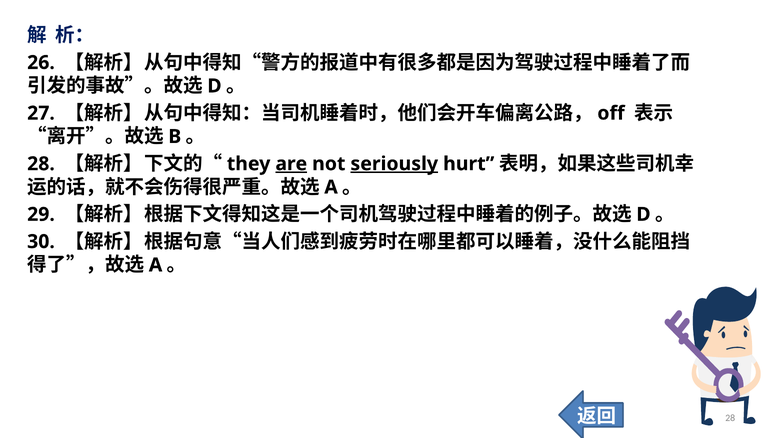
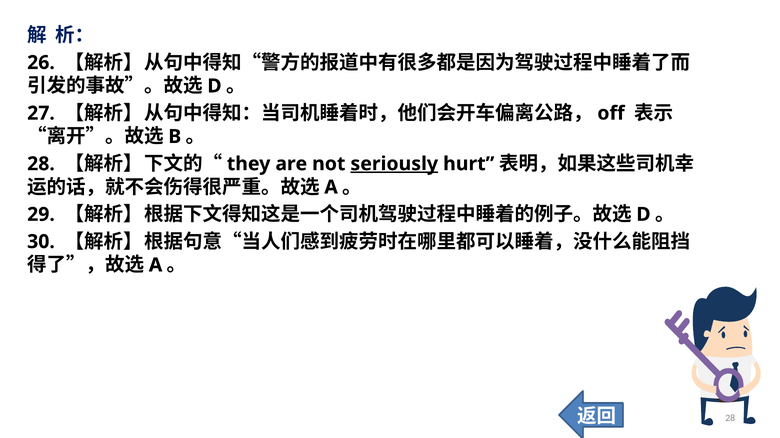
are underline: present -> none (291, 164)
